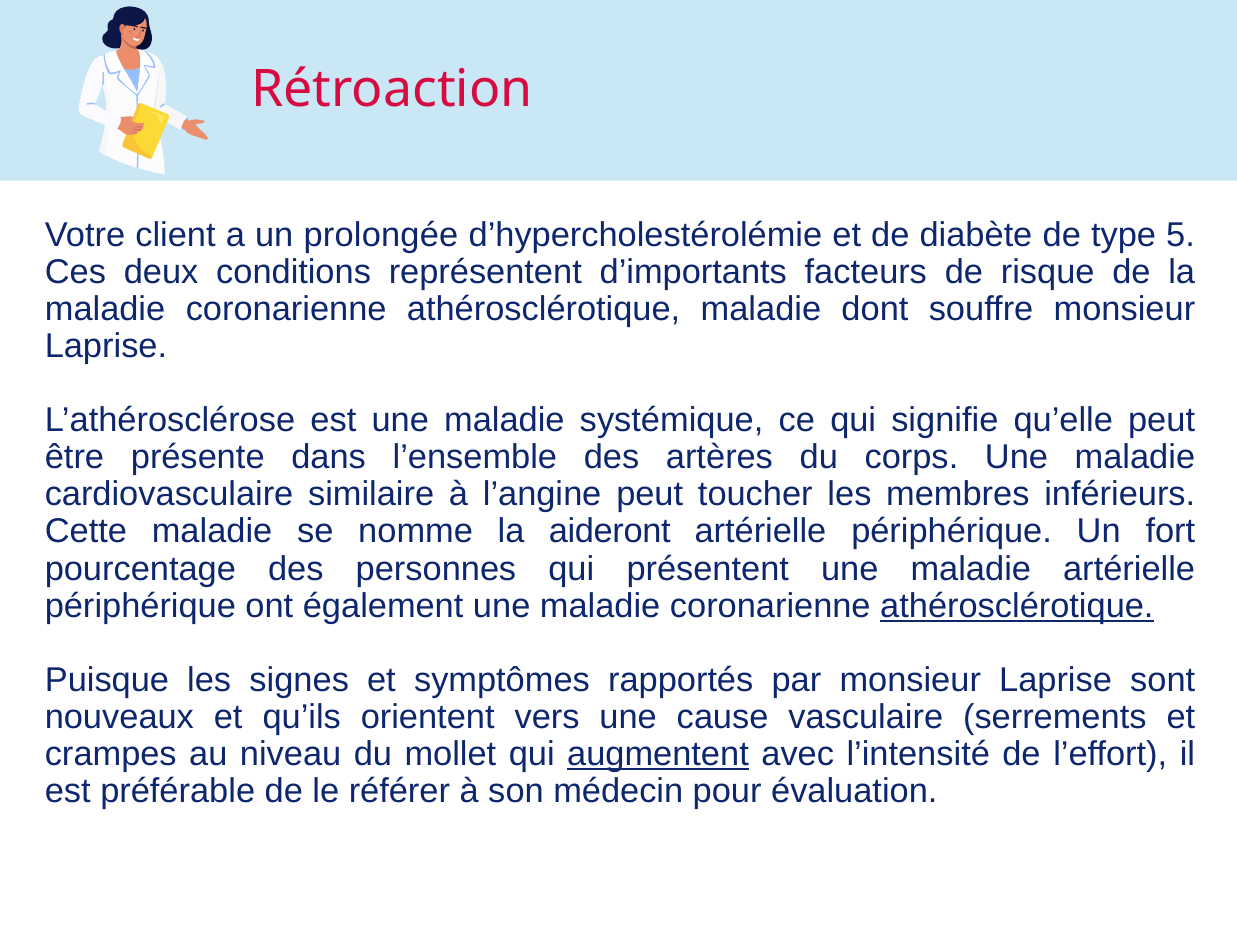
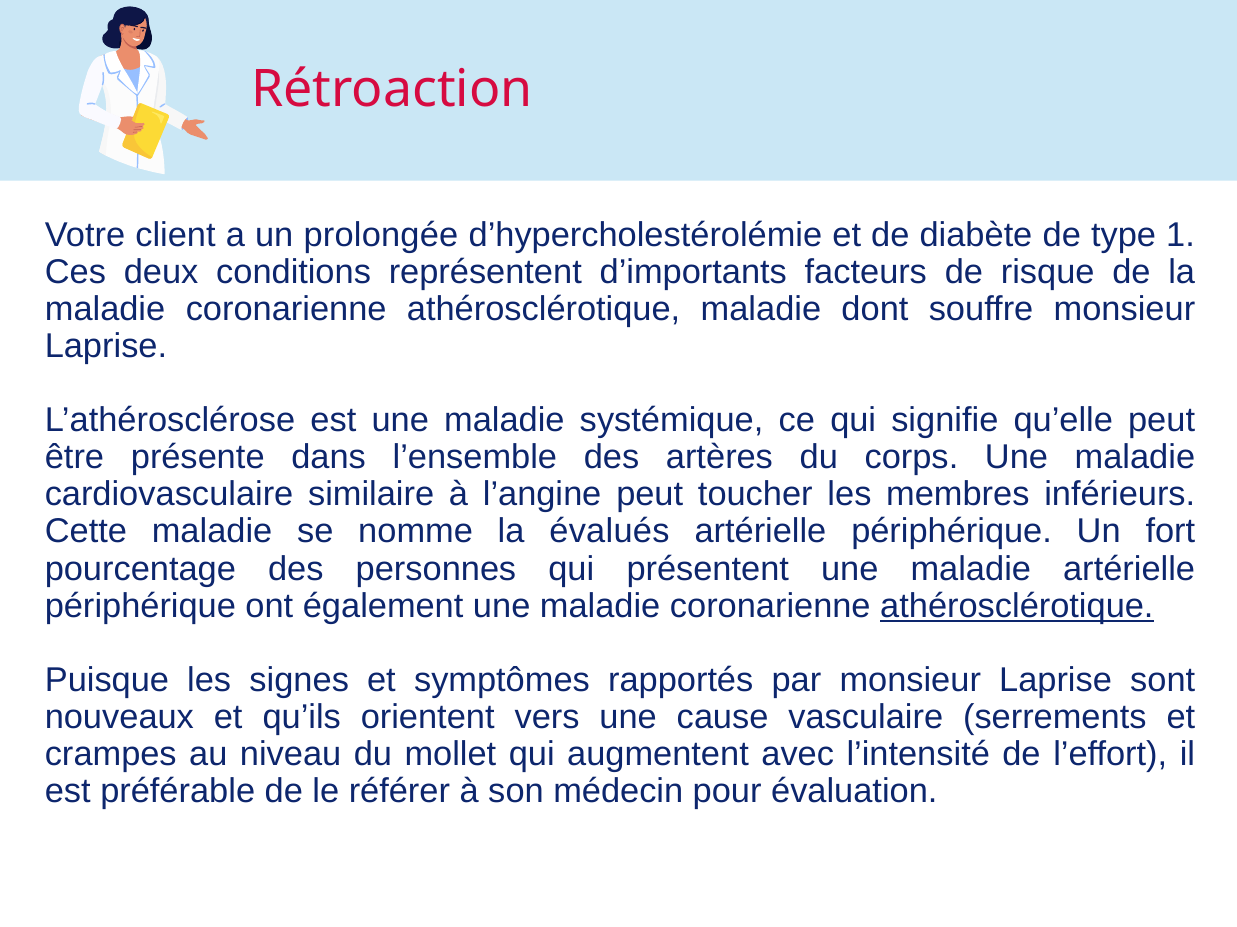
5: 5 -> 1 (1181, 235)
aideront: aideront -> évalués (609, 532)
augmentent underline: present -> none (658, 755)
